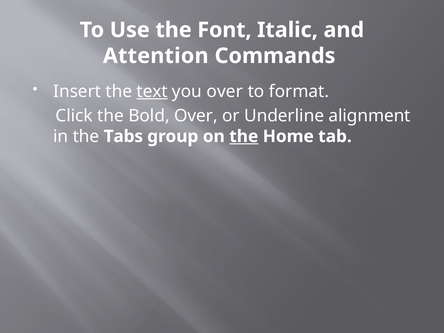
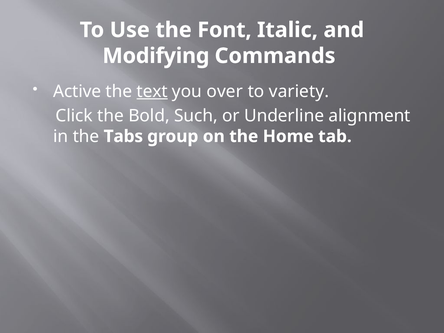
Attention: Attention -> Modifying (156, 56)
Insert: Insert -> Active (77, 91)
format: format -> variety (299, 91)
Bold Over: Over -> Such (196, 116)
the underline: present -> none (244, 136)
